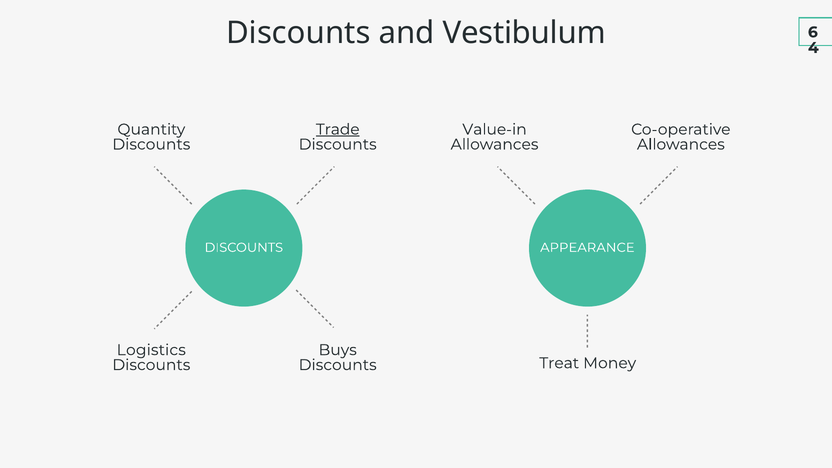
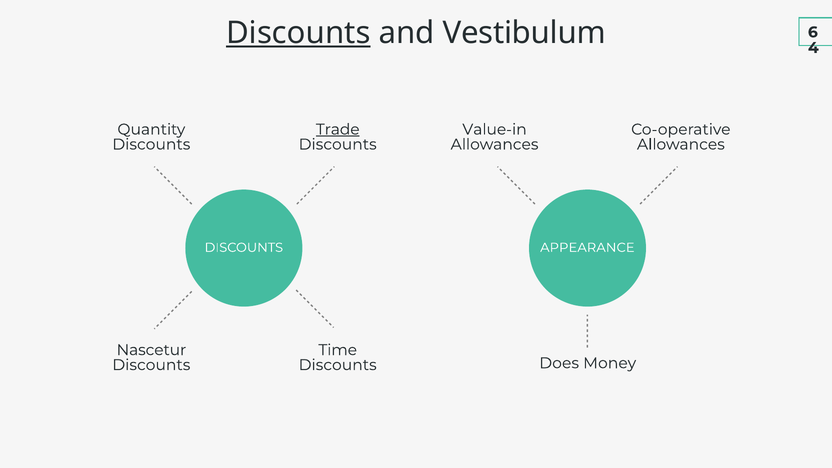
Discounts underline: none -> present (298, 33)
Logistics: Logistics -> Nascetur (151, 350)
Buys: Buys -> Time (338, 350)
Treat: Treat -> Does (559, 363)
